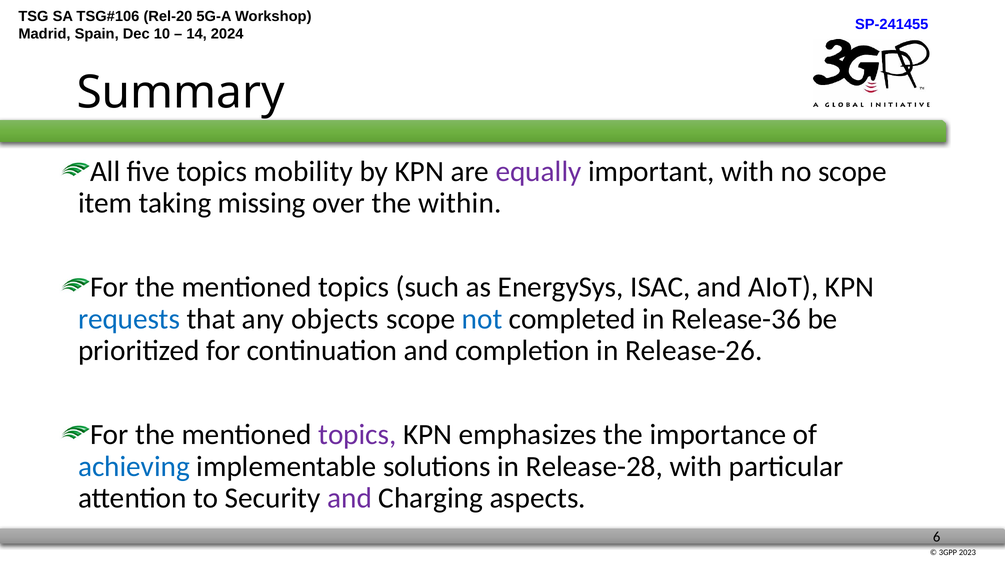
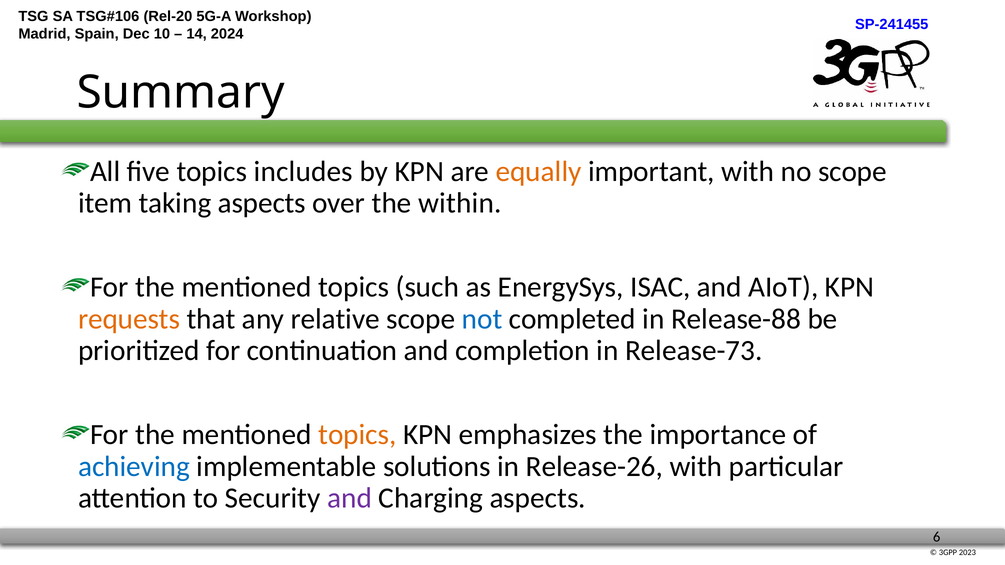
mobility: mobility -> includes (303, 172)
equally colour: purple -> orange (539, 172)
taking missing: missing -> aspects (262, 203)
requests colour: blue -> orange (129, 319)
objects: objects -> relative (335, 319)
Release-36: Release-36 -> Release-88 (736, 319)
Release-26: Release-26 -> Release-73 (694, 351)
topics colour: purple -> orange (357, 435)
Release-28: Release-28 -> Release-26 (594, 467)
